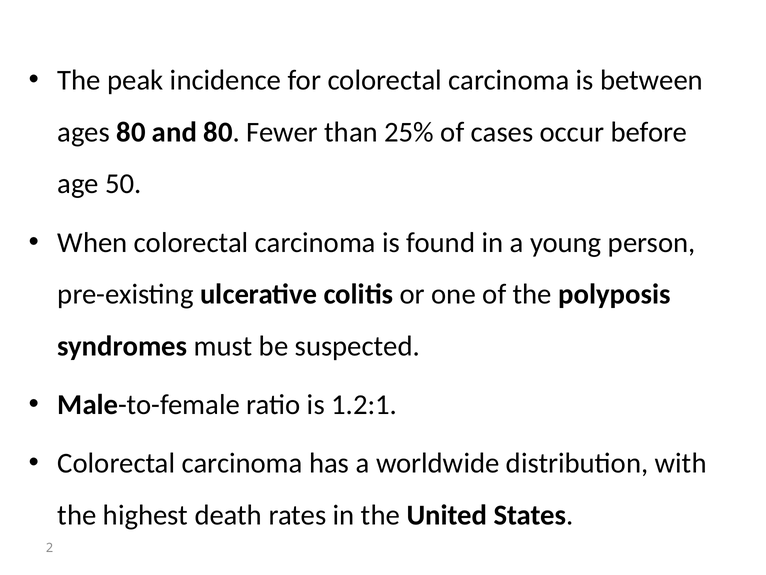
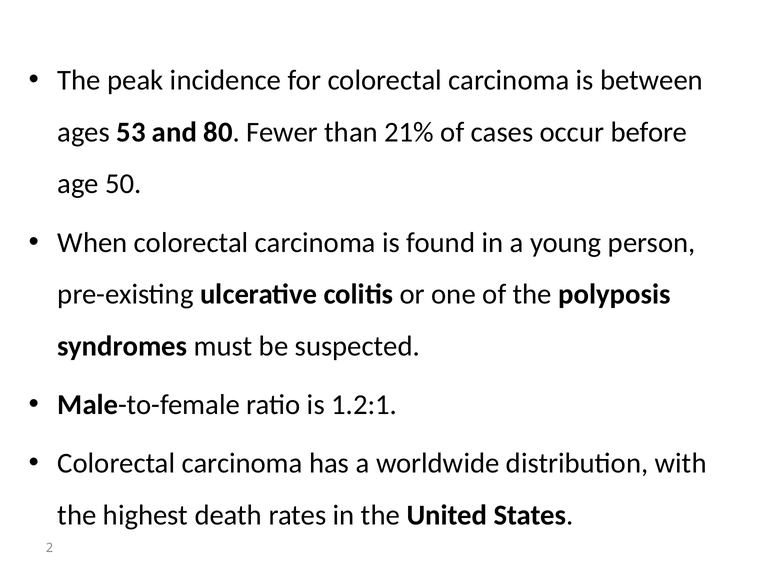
ages 80: 80 -> 53 (131, 132)
25%: 25% -> 21% (409, 132)
